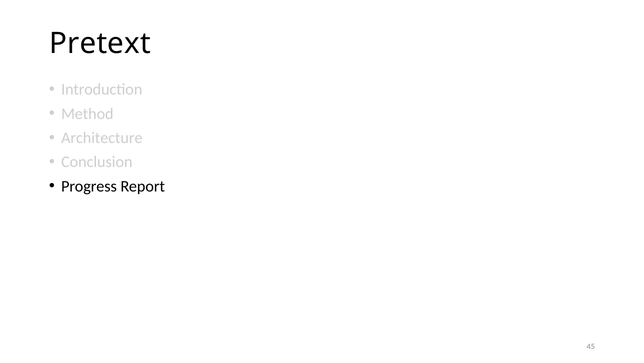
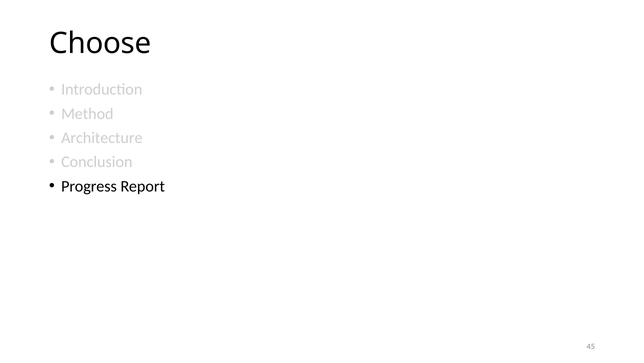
Pretext: Pretext -> Choose (100, 43)
